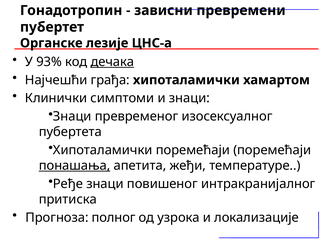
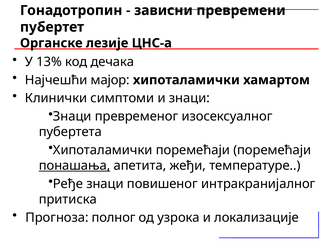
93%: 93% -> 13% (49, 62)
дечака underline: present -> none (112, 62)
грађа: грађа -> мајор (110, 80)
